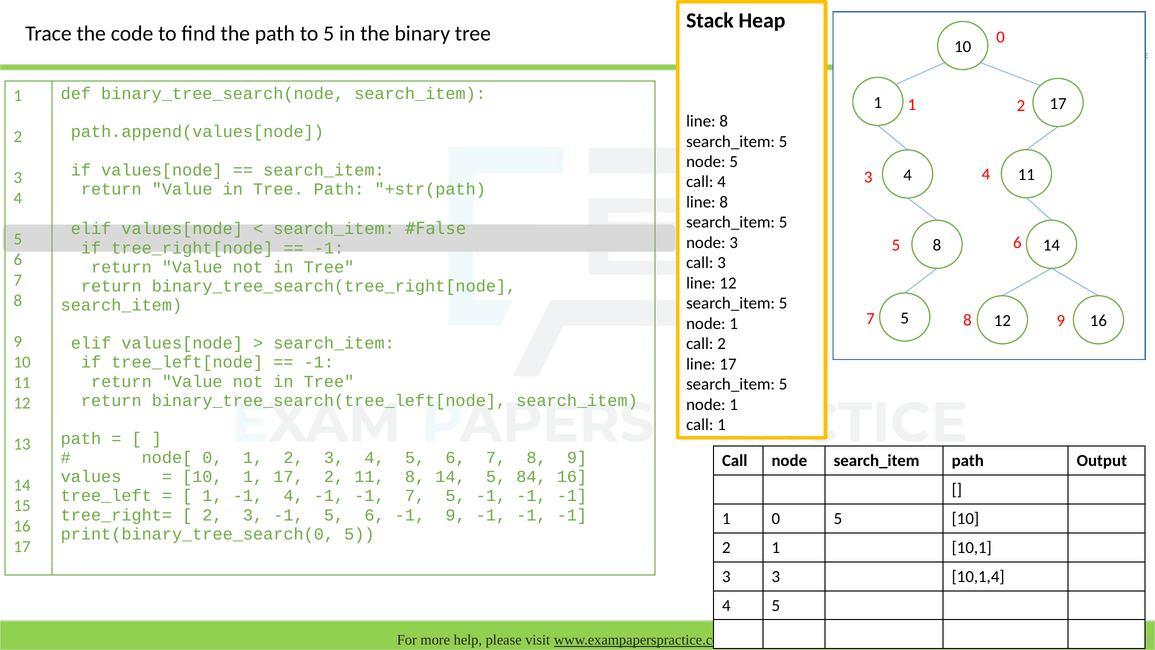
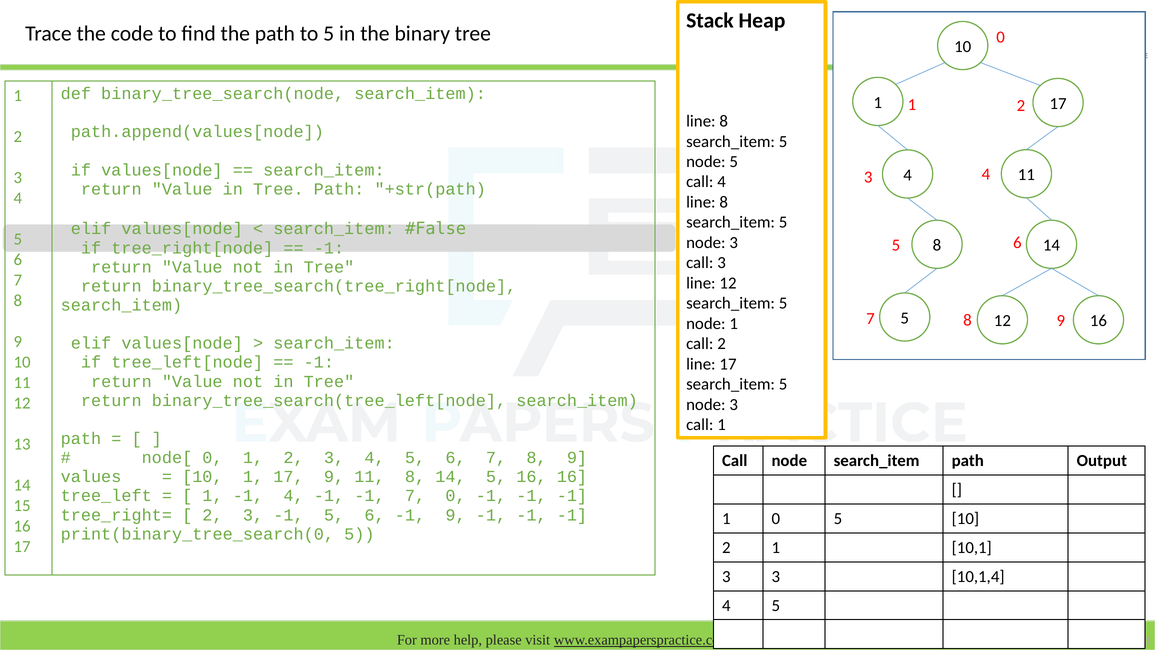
1: 1 -> 3 (734, 404)
17 2: 2 -> 9 (334, 477)
8 14 5 84: 84 -> 16 (531, 477)
7 5: 5 -> 0 (456, 496)
